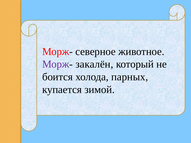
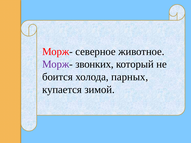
закалён: закалён -> звонких (94, 64)
